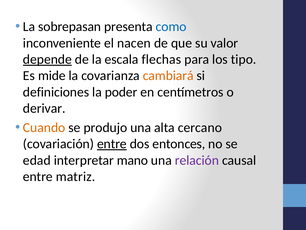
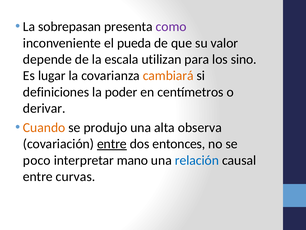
como colour: blue -> purple (171, 27)
nacen: nacen -> pueda (134, 43)
depende underline: present -> none (47, 59)
flechas: flechas -> utilizan (162, 59)
tipo: tipo -> sino (244, 59)
mide: mide -> lugar (52, 76)
cercano: cercano -> observa (200, 127)
edad: edad -> poco (37, 160)
relación colour: purple -> blue (197, 160)
matriz: matriz -> curvas (76, 176)
